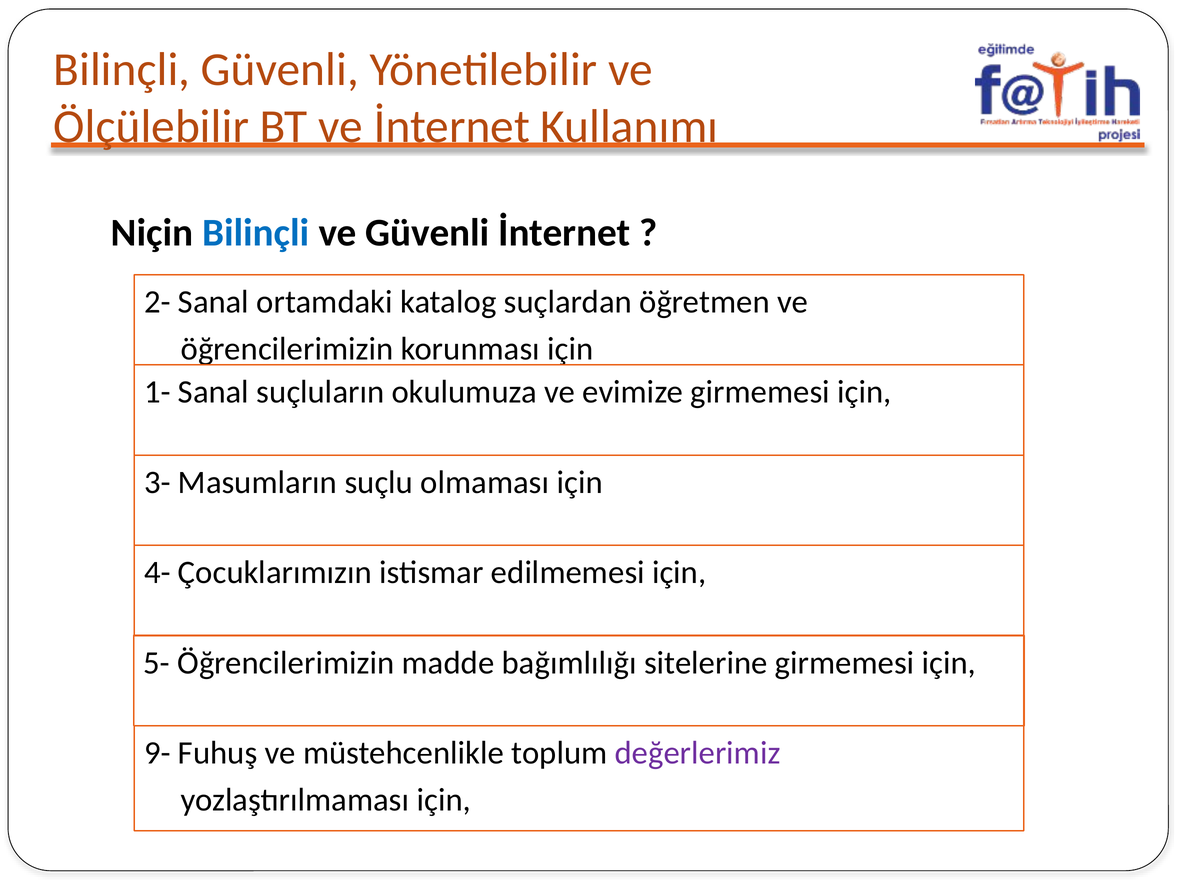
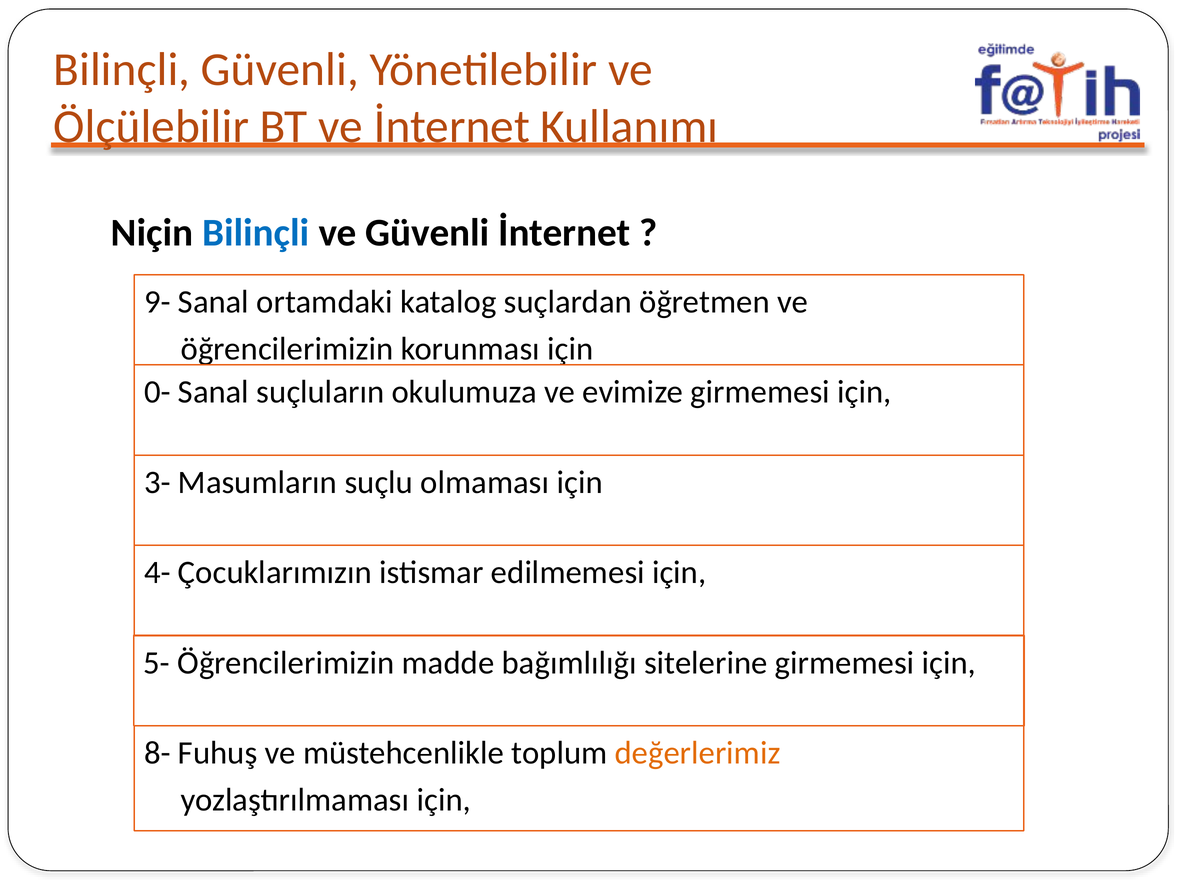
2-: 2- -> 9- (157, 302)
1-: 1- -> 0- (157, 392)
9-: 9- -> 8- (157, 753)
değerlerimiz colour: purple -> orange (698, 753)
